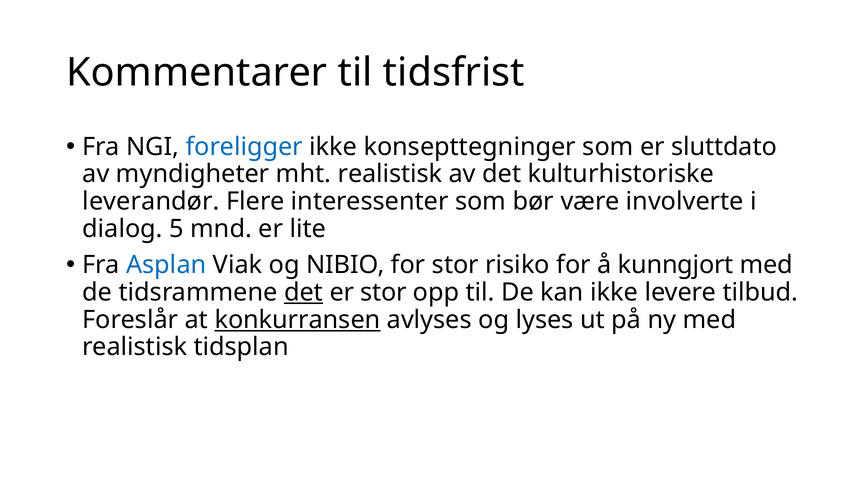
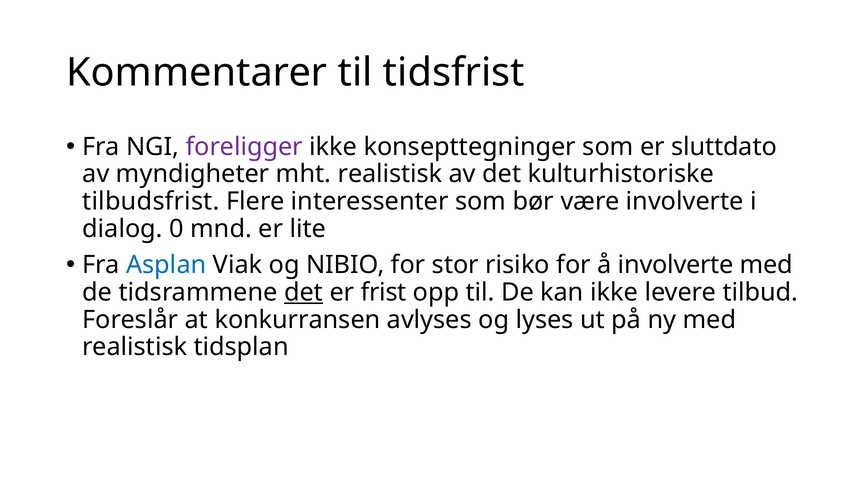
foreligger colour: blue -> purple (244, 147)
leverandør: leverandør -> tilbudsfrist (151, 201)
5: 5 -> 0 (177, 229)
å kunngjort: kunngjort -> involverte (676, 265)
er stor: stor -> frist (384, 293)
konkurransen underline: present -> none (298, 320)
